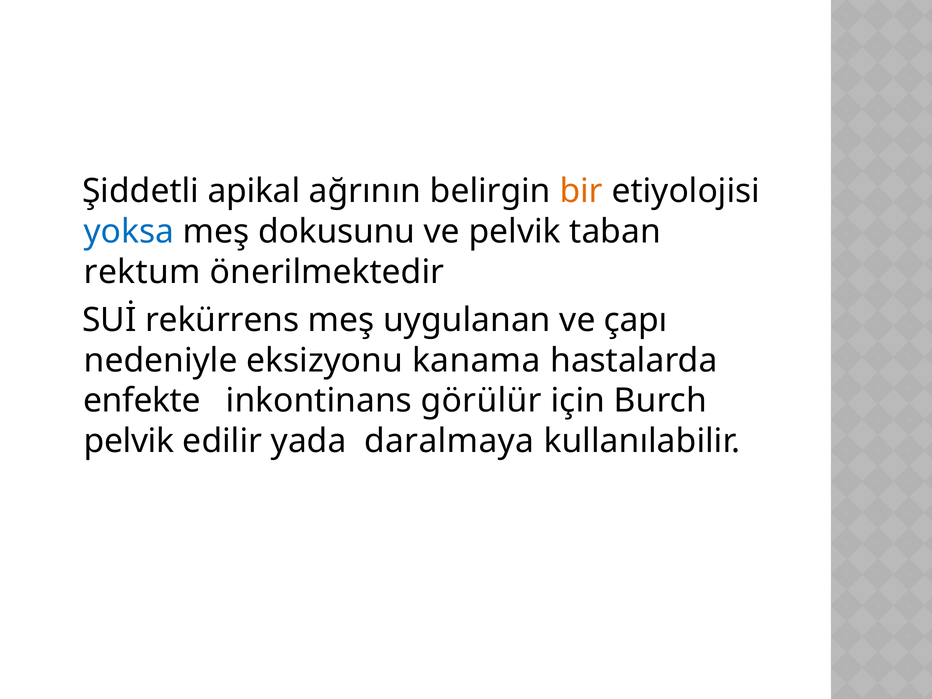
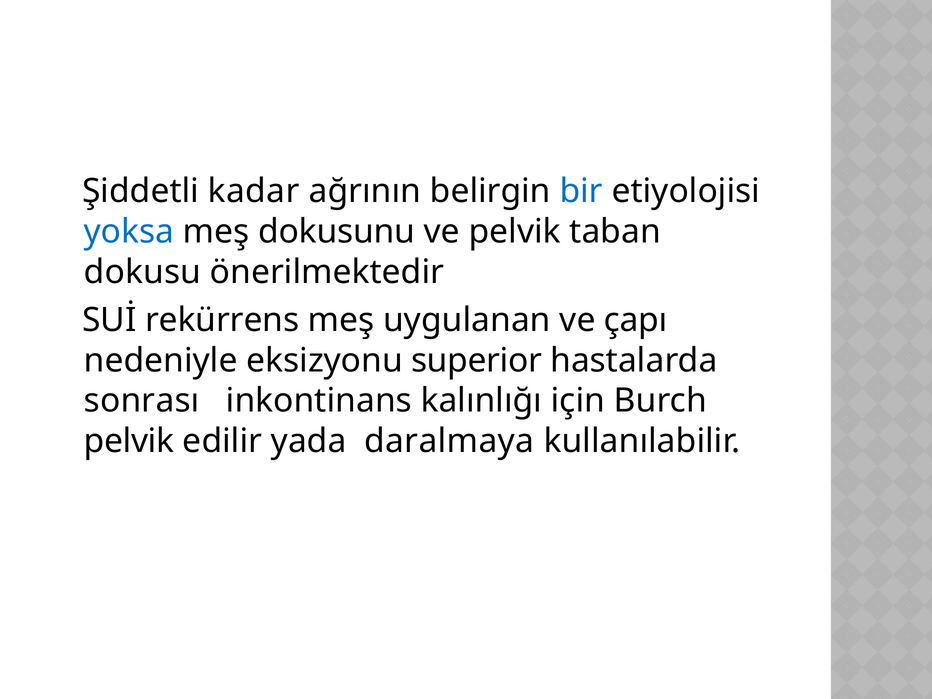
apikal: apikal -> kadar (254, 191)
bir colour: orange -> blue (581, 191)
rektum: rektum -> dokusu (142, 272)
kanama: kanama -> superior (477, 360)
enfekte: enfekte -> sonrası (142, 401)
görülür: görülür -> kalınlığı (481, 401)
